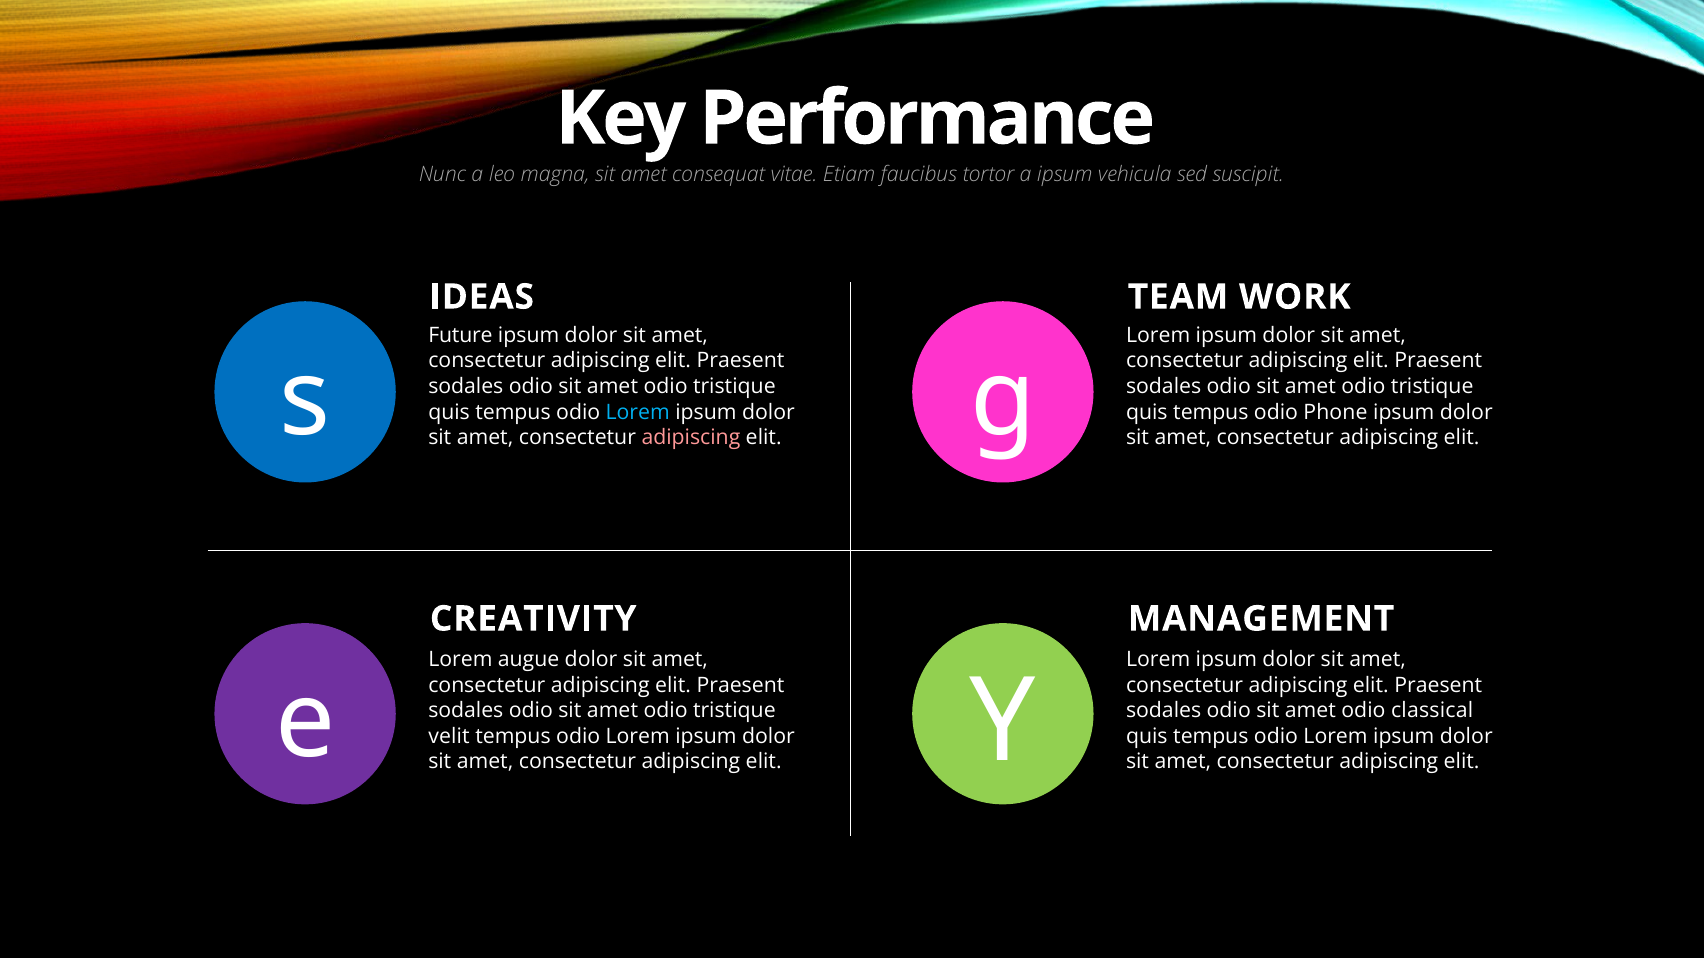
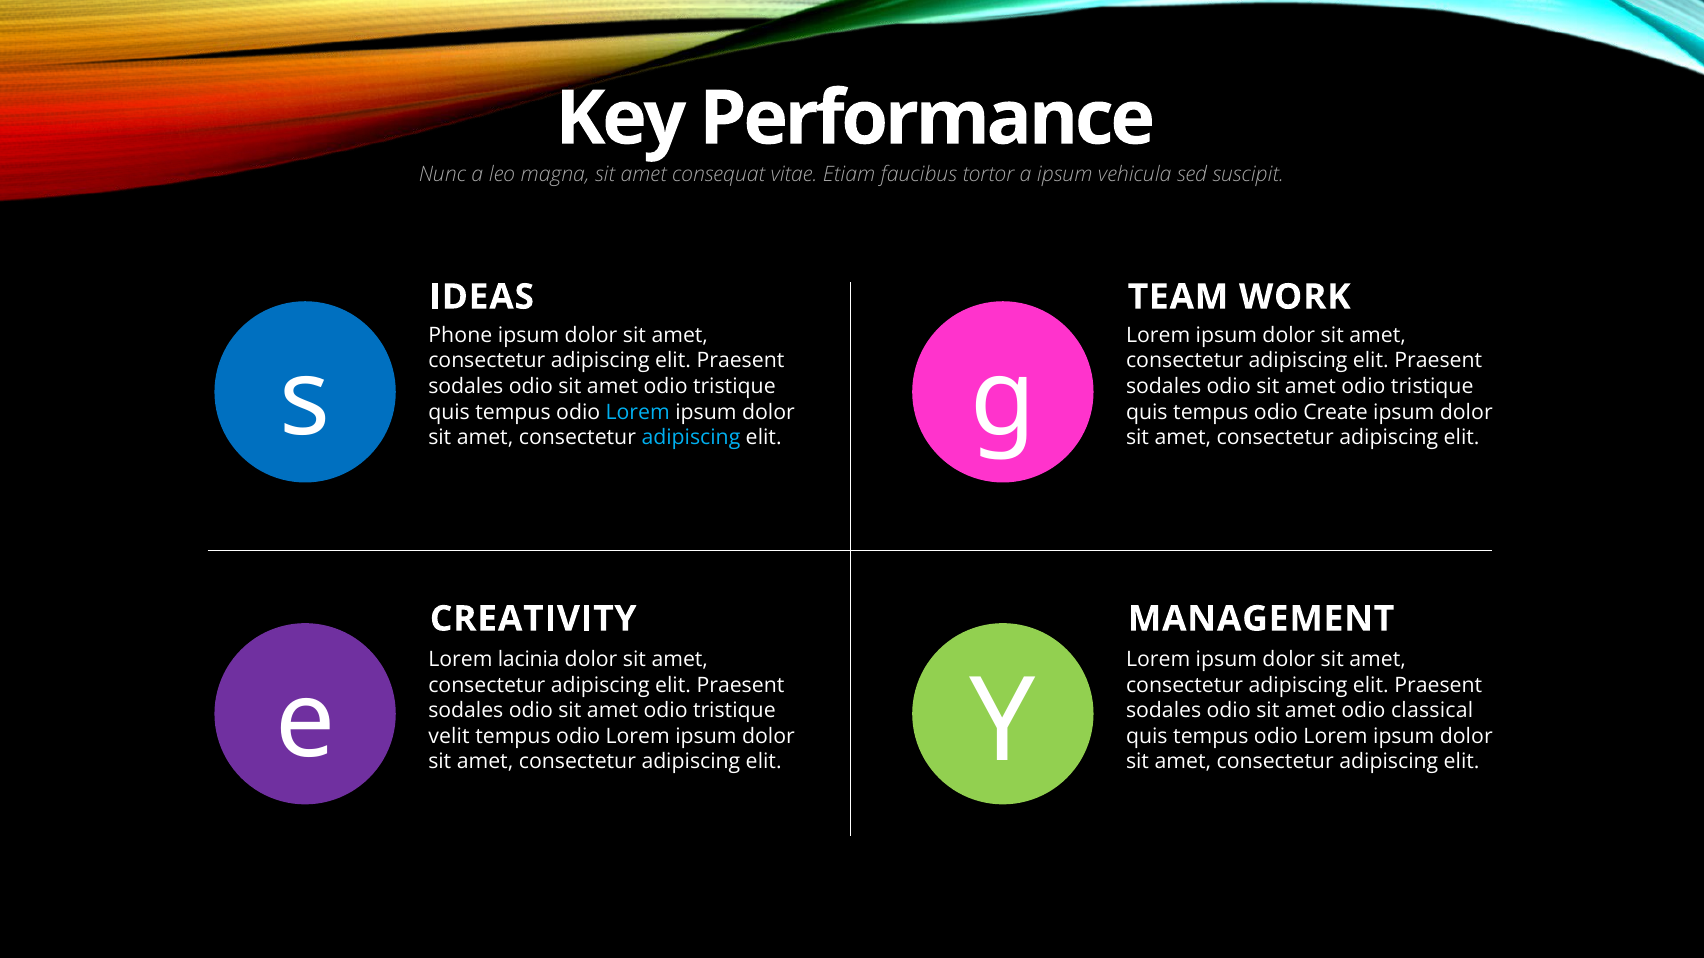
Future: Future -> Phone (460, 336)
Phone: Phone -> Create (1336, 412)
adipiscing colour: pink -> light blue (691, 438)
augue: augue -> lacinia (529, 660)
